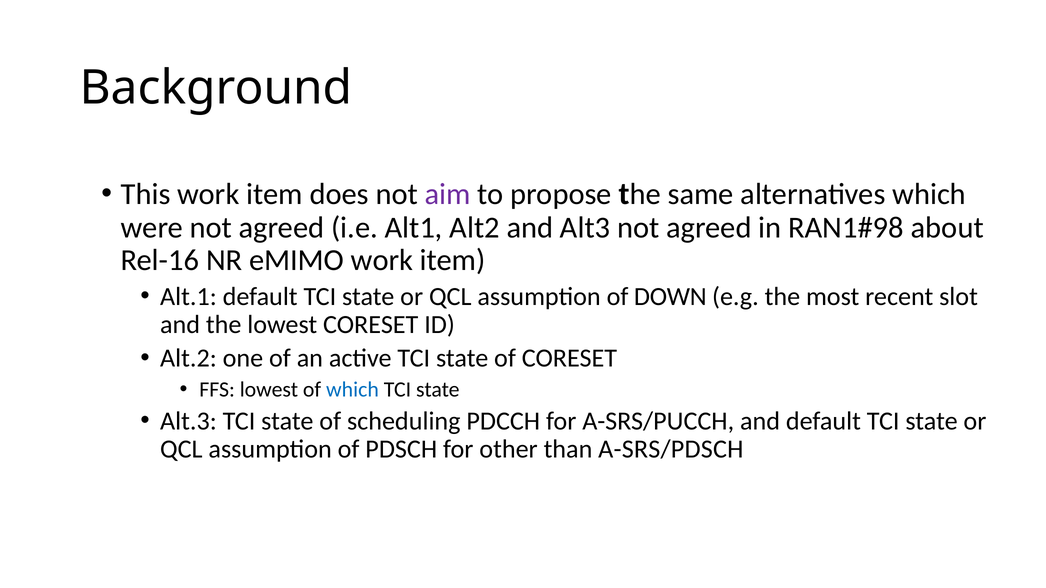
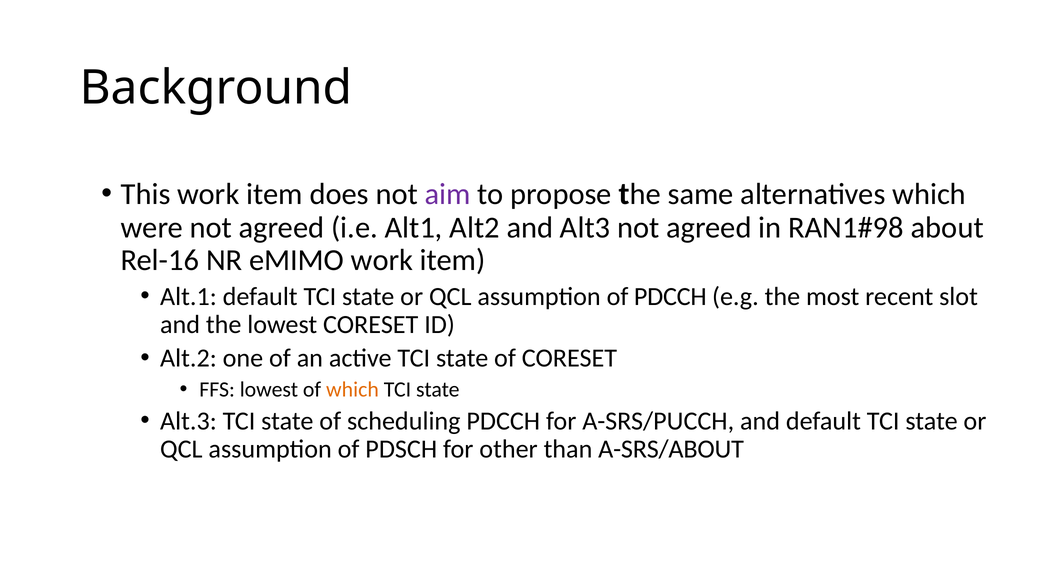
of DOWN: DOWN -> PDCCH (670, 297)
which colour: blue -> orange (352, 390)
A-SRS/PDSCH: A-SRS/PDSCH -> A-SRS/ABOUT (671, 449)
